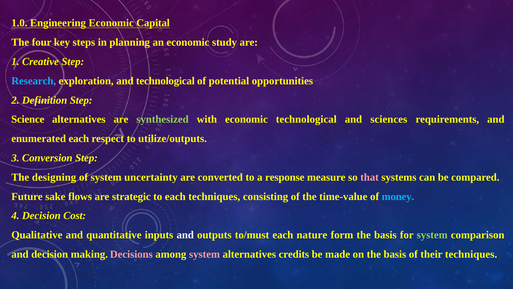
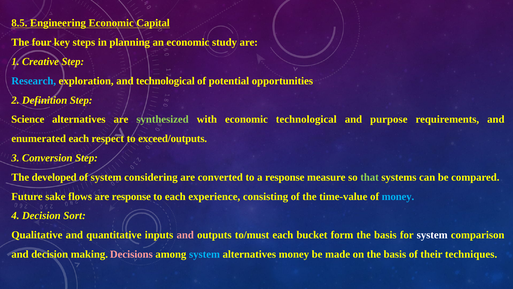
1.0: 1.0 -> 8.5 (19, 23)
sciences: sciences -> purpose (389, 119)
utilize/outputs: utilize/outputs -> exceed/outputs (173, 138)
designing: designing -> developed (54, 177)
uncertainty: uncertainty -> considering (151, 177)
that colour: pink -> light green (370, 177)
are strategic: strategic -> response (131, 196)
each techniques: techniques -> experience (214, 196)
Cost: Cost -> Sort (75, 215)
and colour: white -> pink (185, 235)
nature: nature -> bucket (312, 235)
system colour: light green -> white (432, 235)
system colour: pink -> light blue (204, 254)
alternatives credits: credits -> money (294, 254)
